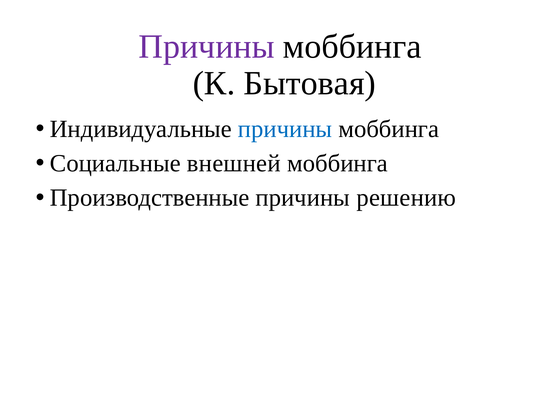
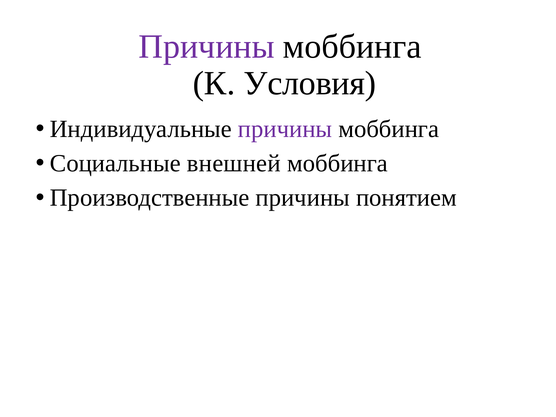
Бытовая: Бытовая -> Условия (310, 83)
причины colour: blue -> purple (285, 129)
решению: решению -> понятием (406, 198)
